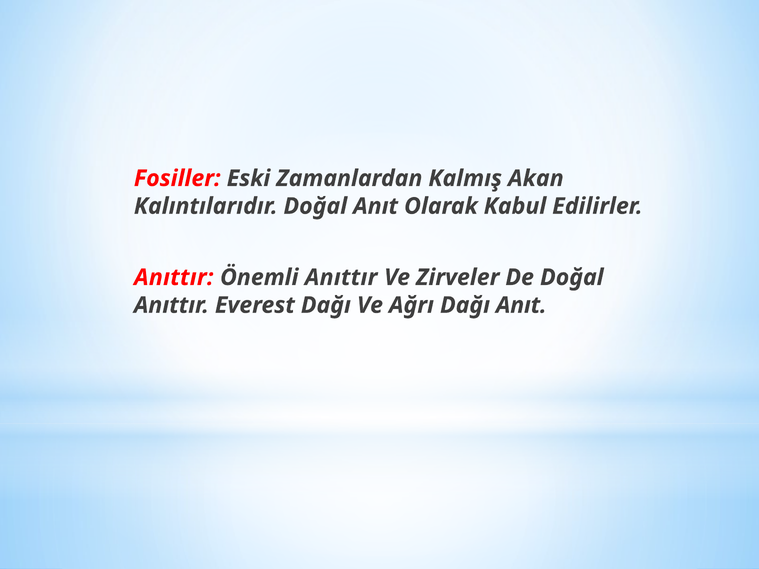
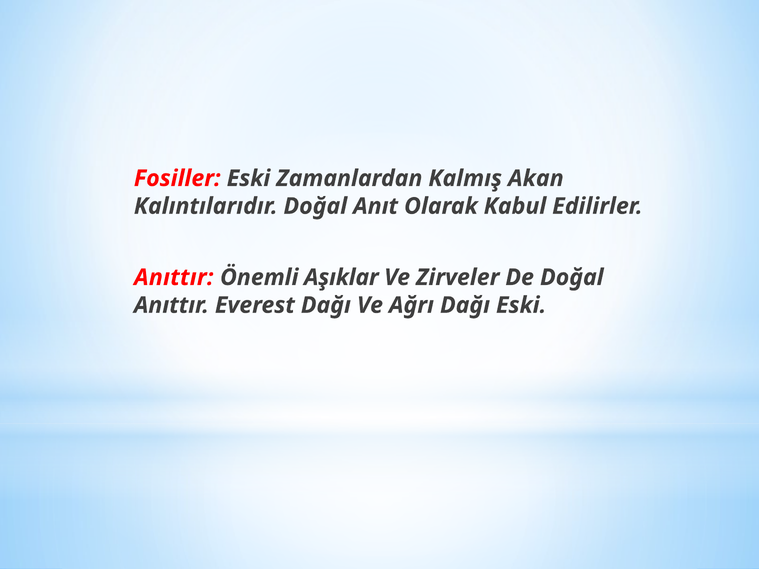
Önemli Anıttır: Anıttır -> Aşıklar (341, 278)
Dağı Anıt: Anıt -> Eski (521, 305)
